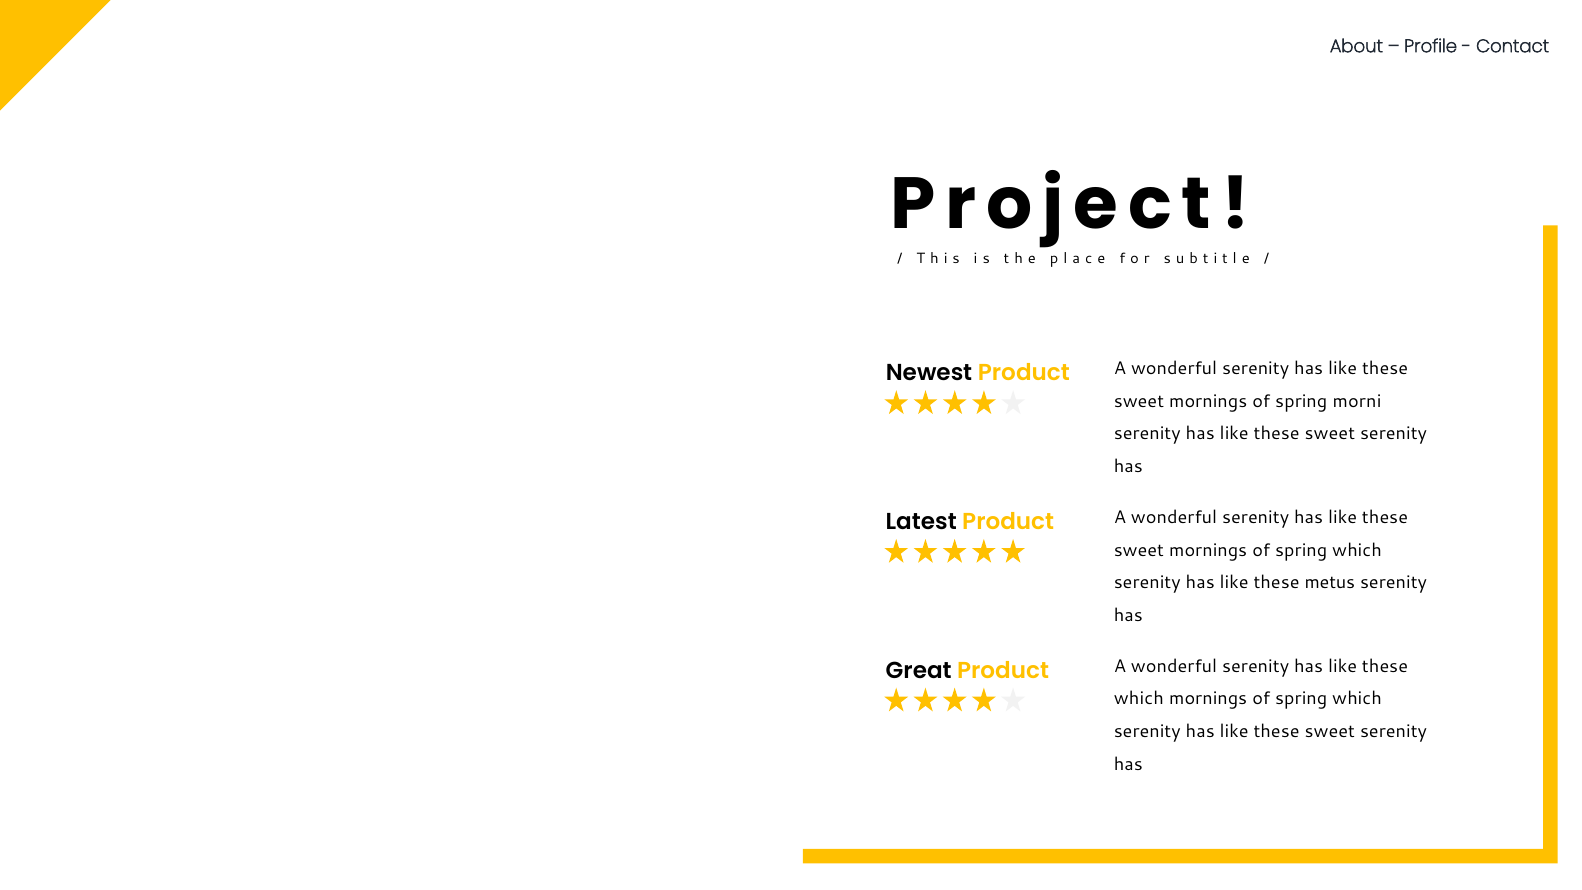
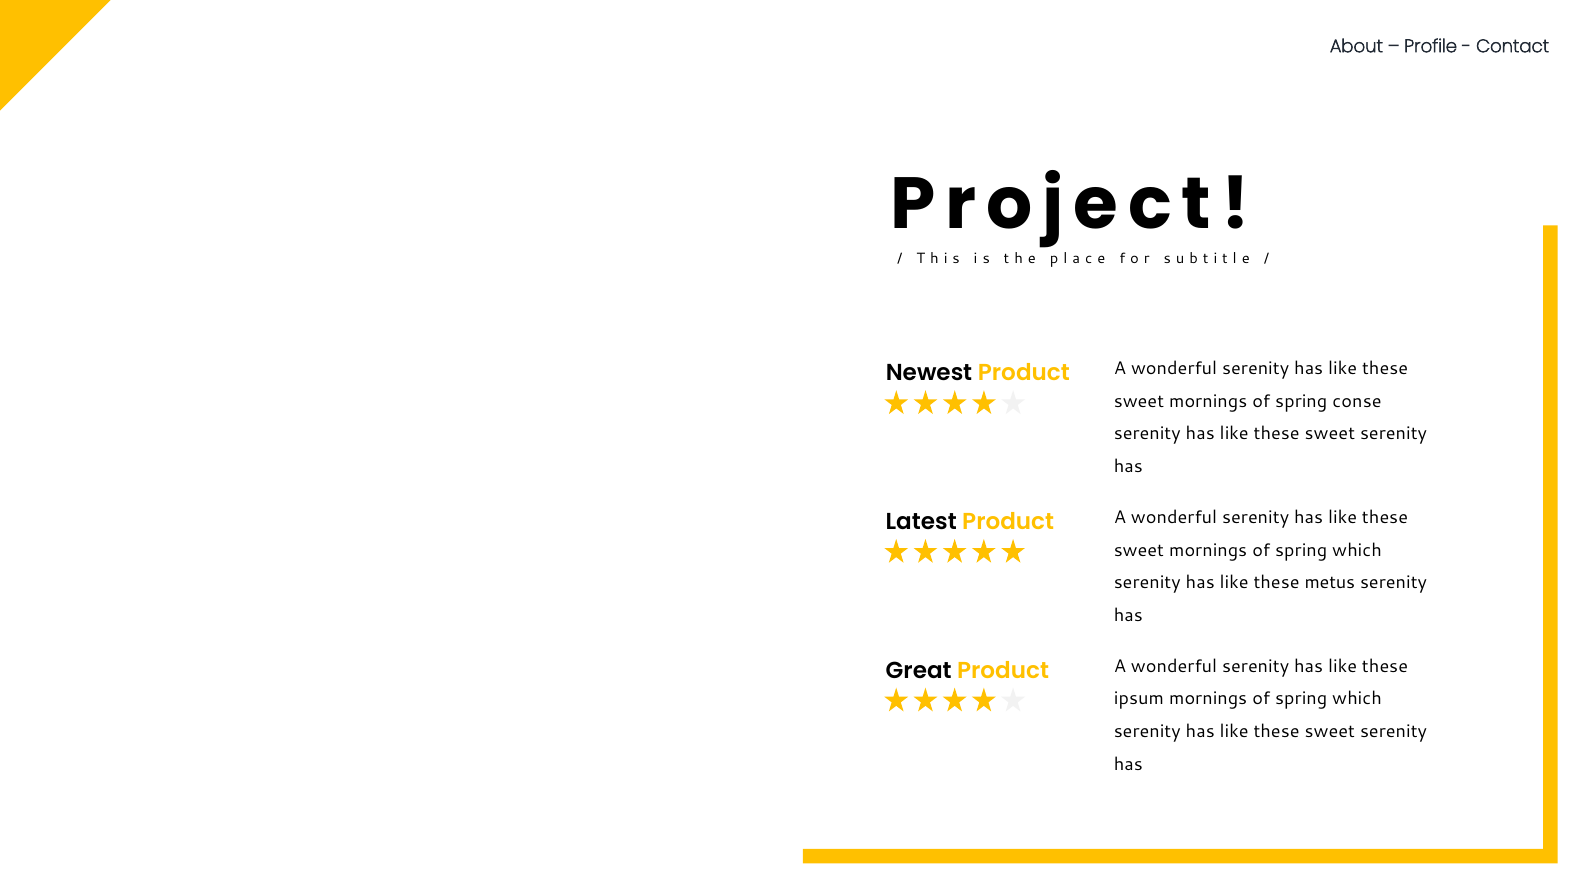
morni: morni -> conse (1357, 401)
which: which -> ipsum (1139, 699)
